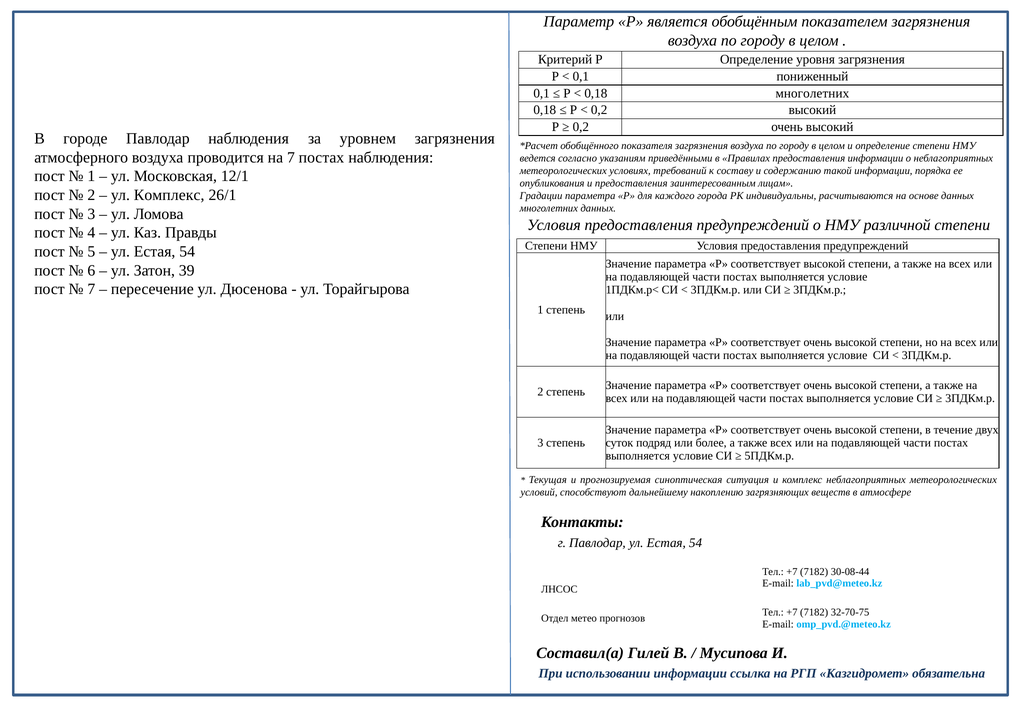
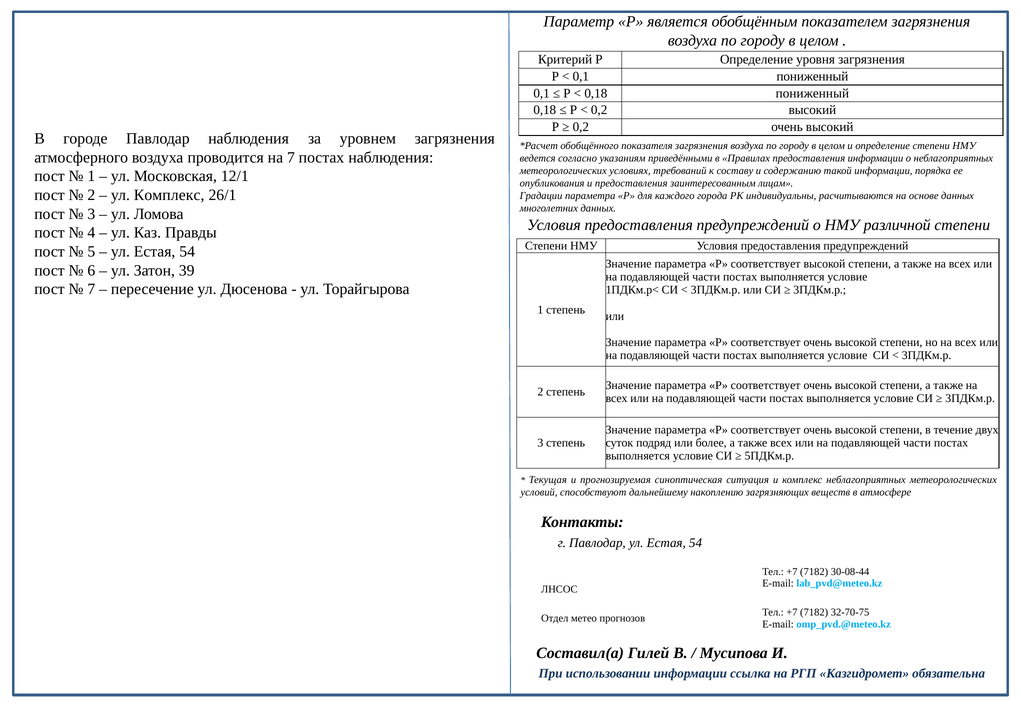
0,18 многолетних: многолетних -> пониженный (812, 93)
